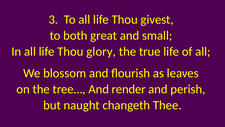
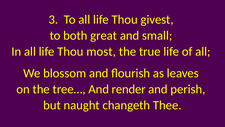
glory: glory -> most (101, 51)
